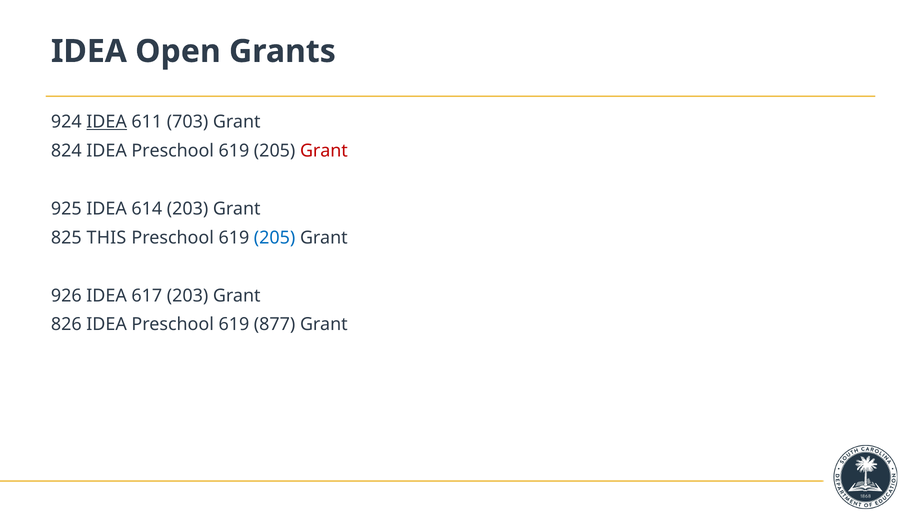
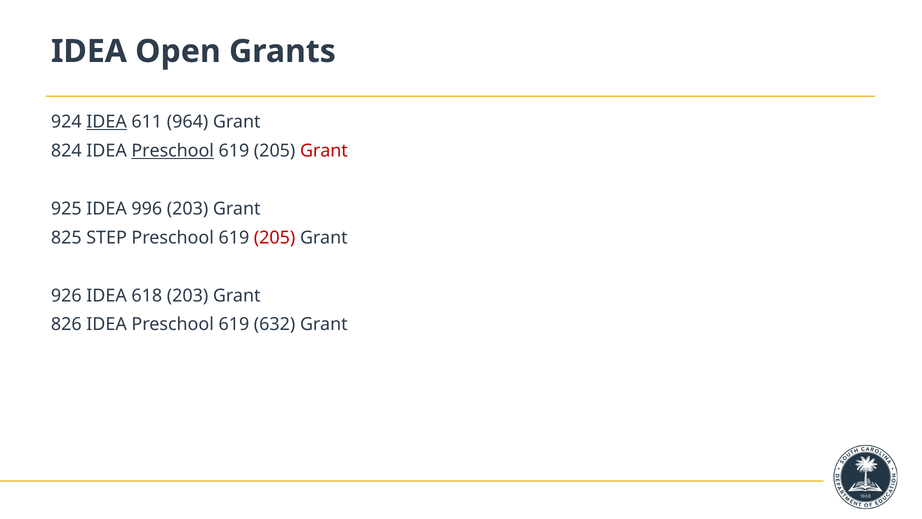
703: 703 -> 964 (188, 122)
Preschool underline: none -> present (173, 151)
614: 614 -> 996 (147, 208)
THIS: THIS -> STEP (107, 237)
205 colour: blue -> red (275, 237)
617: 617 -> 618 (147, 295)
877: 877 -> 632 (275, 324)
